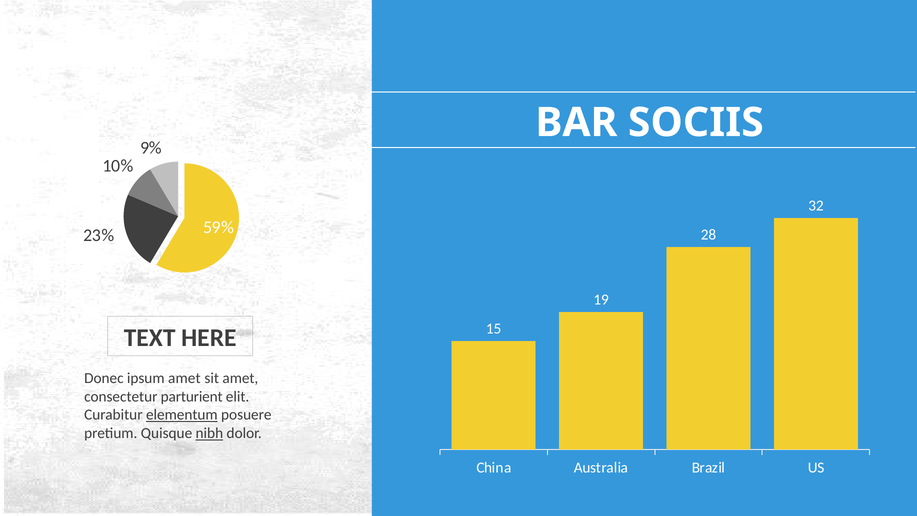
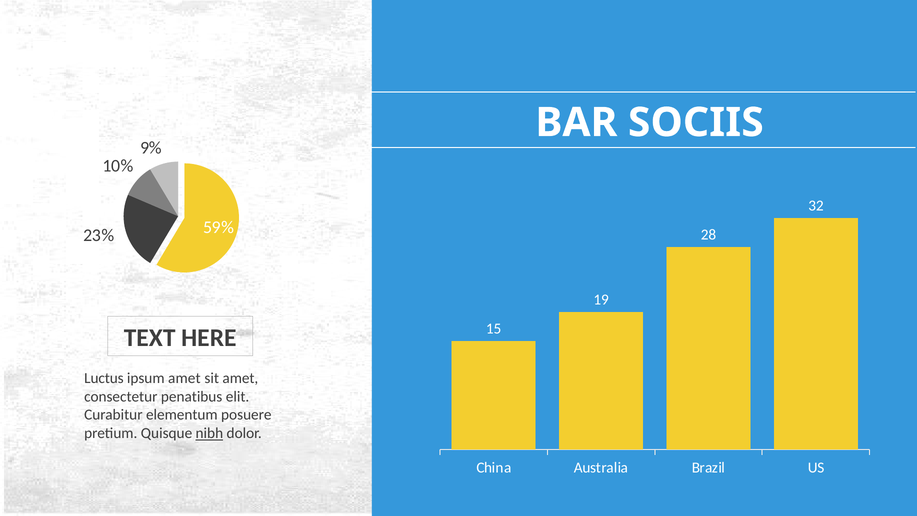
Donec: Donec -> Luctus (104, 378)
parturient: parturient -> penatibus (192, 396)
elementum underline: present -> none (182, 415)
